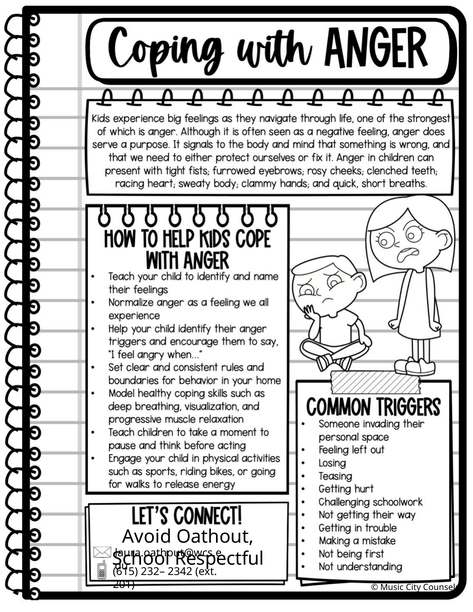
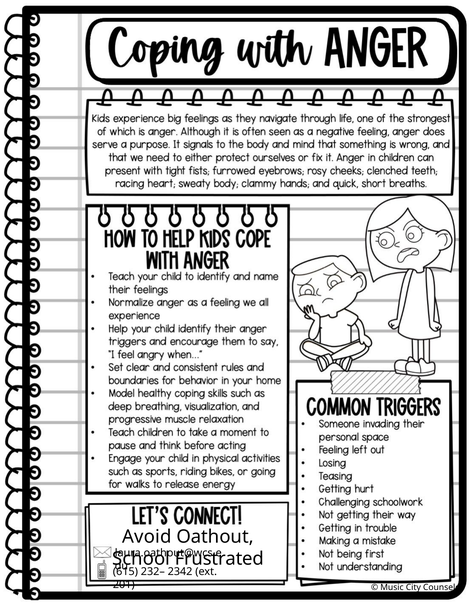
Respectful: Respectful -> Frustrated (219, 559)
